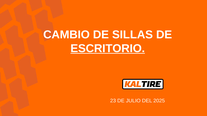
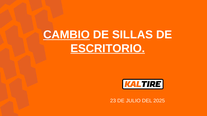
CAMBIO underline: none -> present (66, 35)
